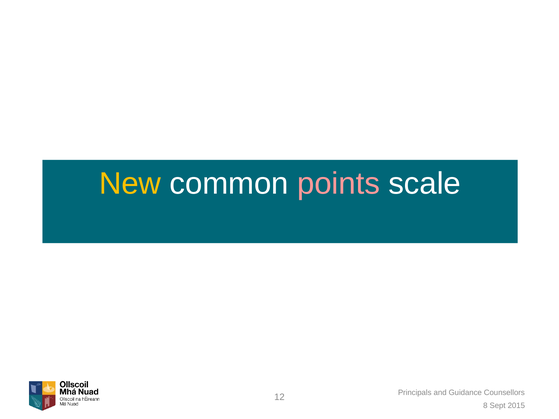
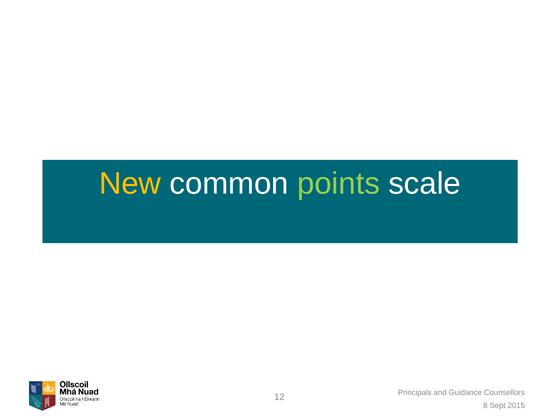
points colour: pink -> light green (339, 184)
